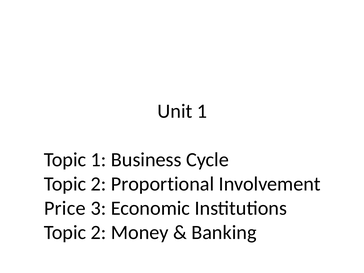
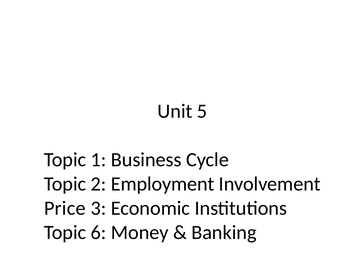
Unit 1: 1 -> 5 (202, 111)
Proportional: Proportional -> Employment (163, 184)
2: 2 -> 6 (99, 233)
